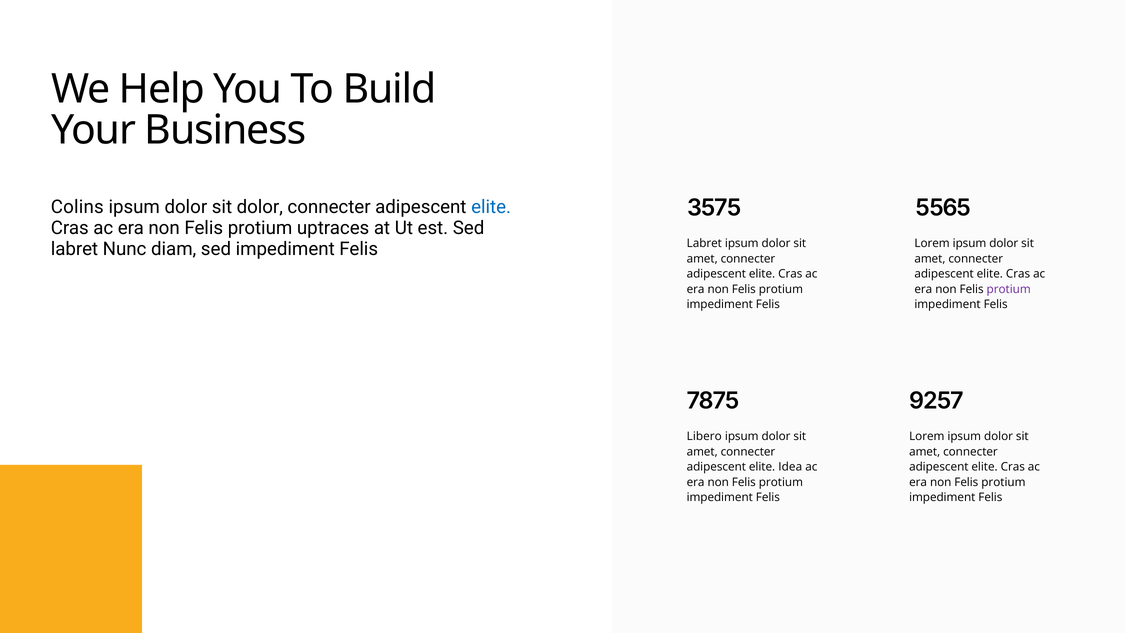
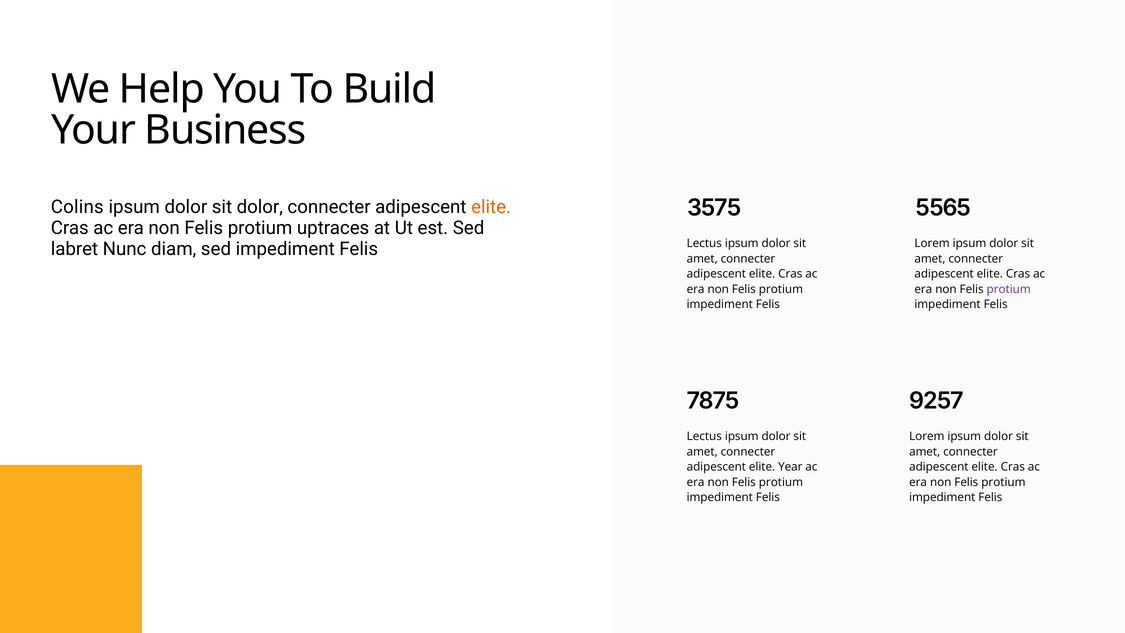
elite colour: blue -> orange (491, 207)
Labret: Labret -> Lectus (704, 243)
Libero: Libero -> Lectus (704, 436)
Idea: Idea -> Year (790, 467)
